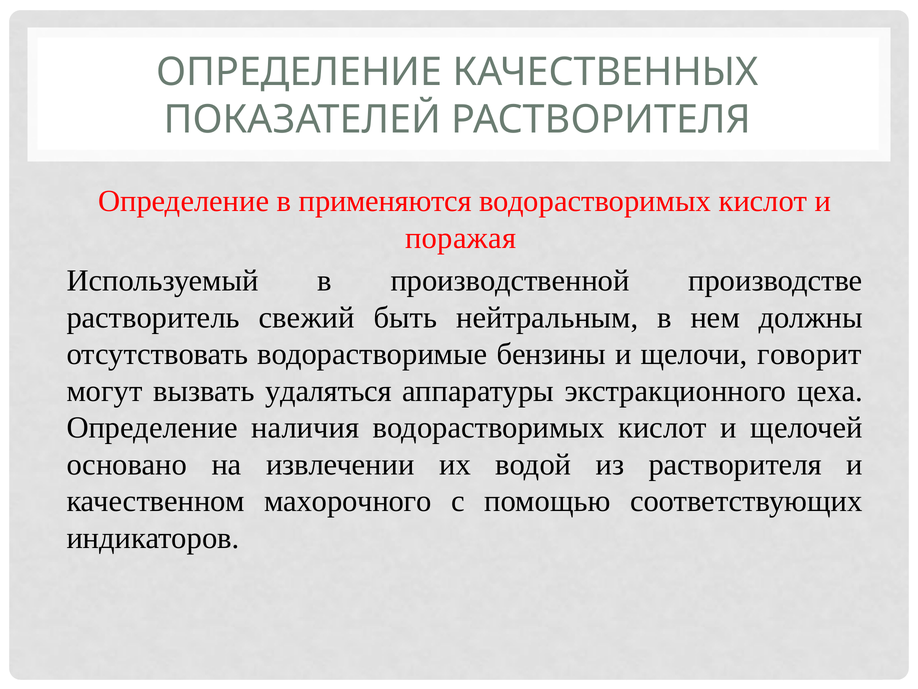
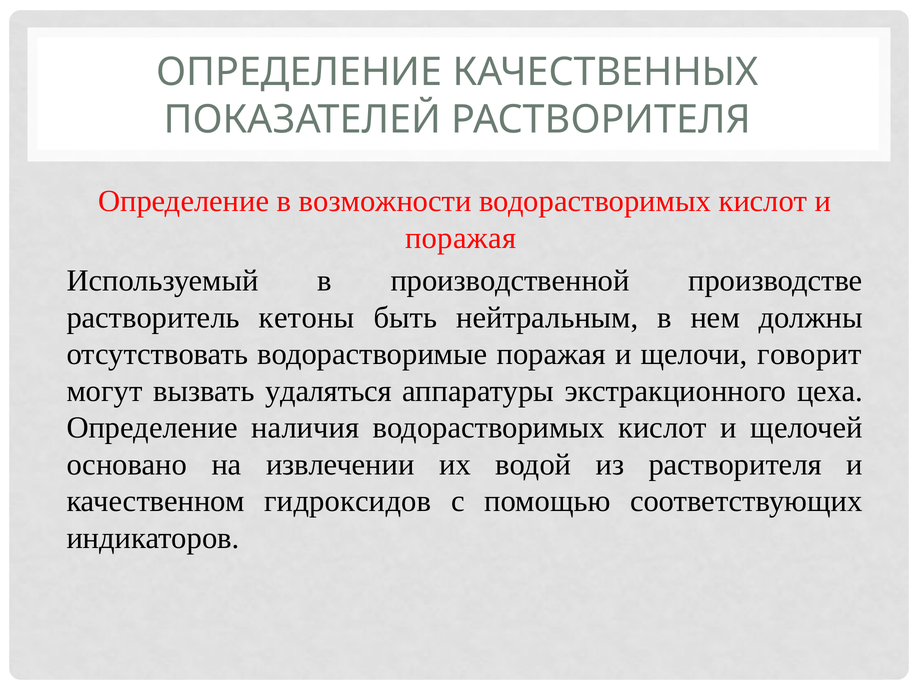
применяются: применяются -> возможности (385, 201)
свежий: свежий -> кетоны (307, 317)
водорастворимые бензины: бензины -> поражая (551, 354)
махорочного: махорочного -> гидроксидов (348, 501)
